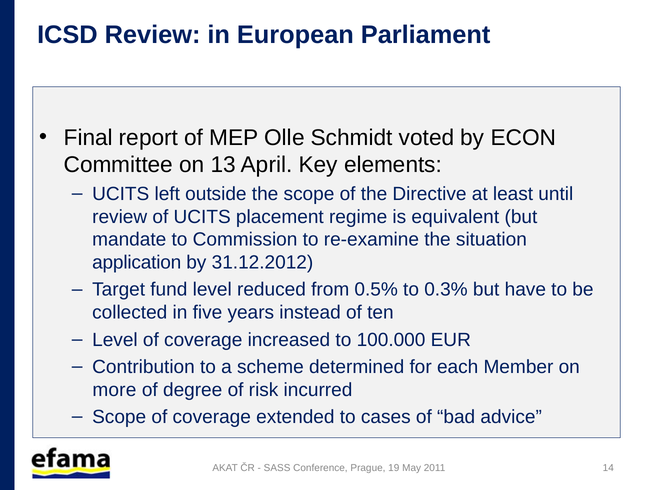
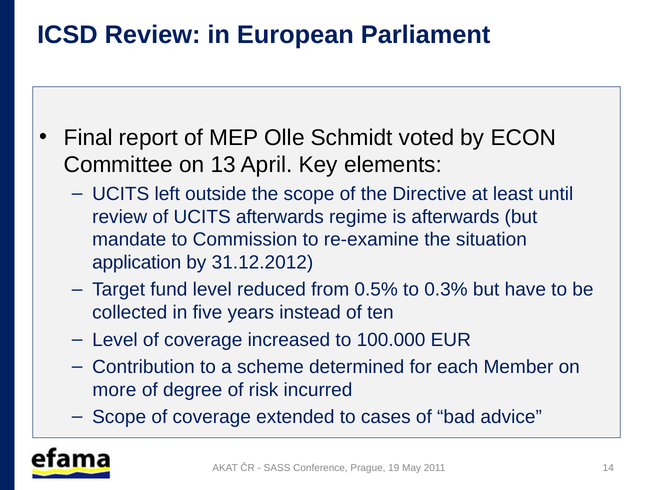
UCITS placement: placement -> afterwards (280, 217)
is equivalent: equivalent -> afterwards (455, 217)
